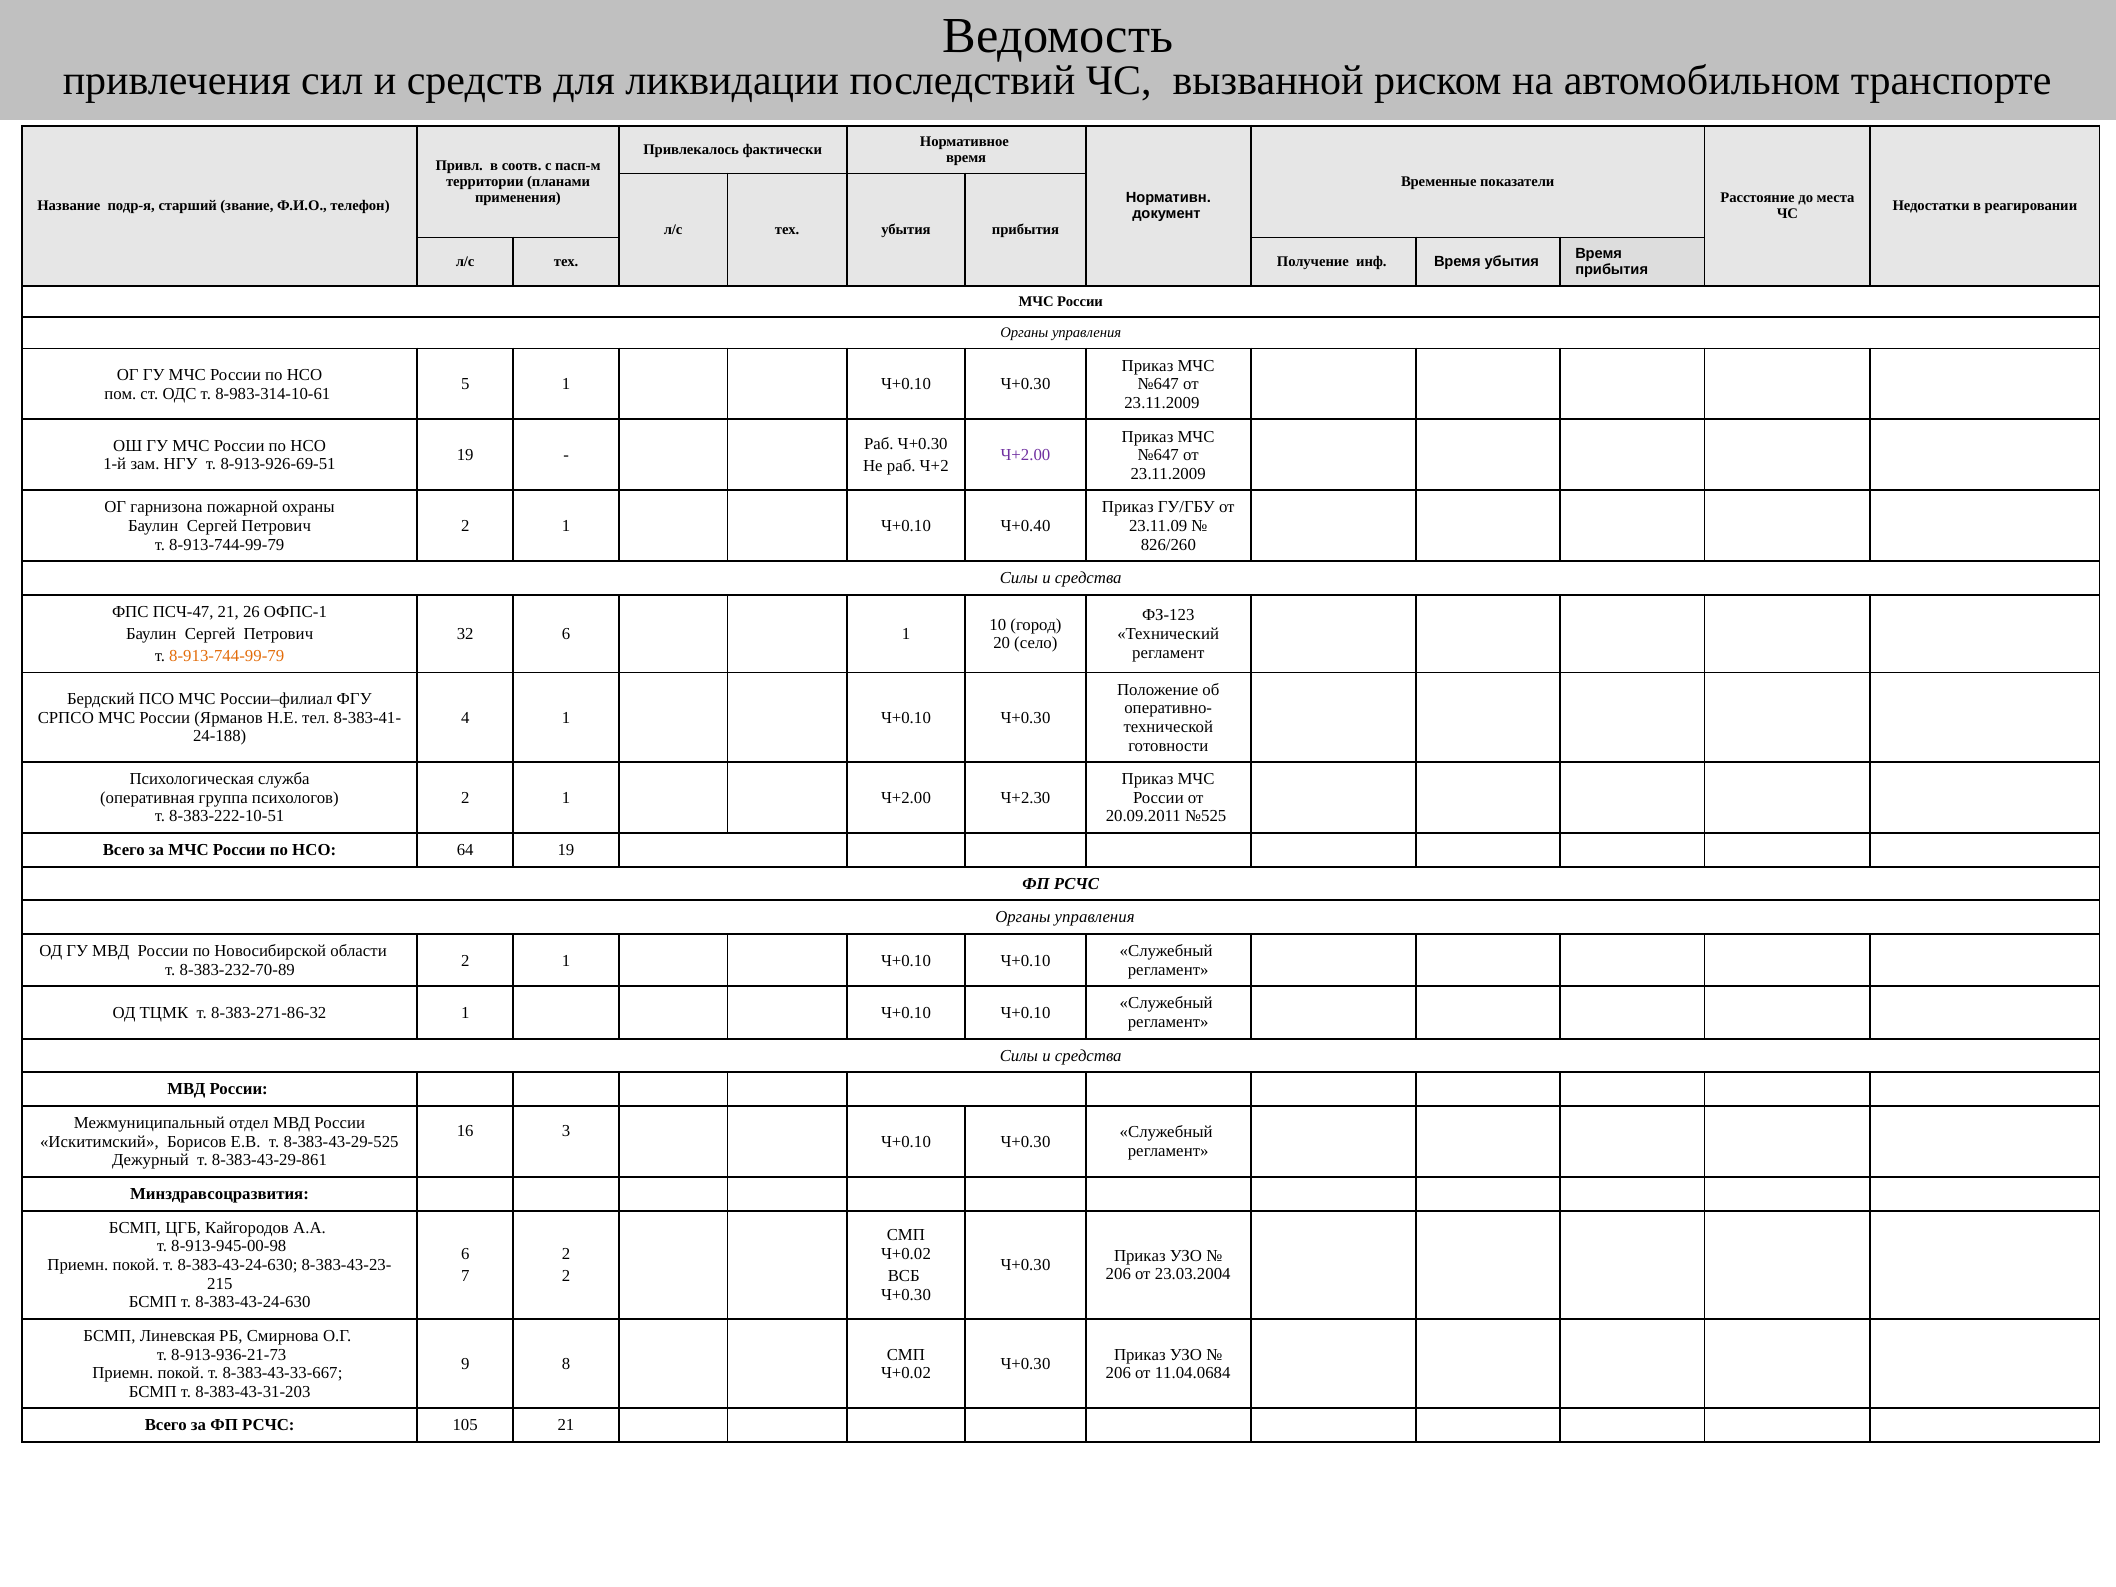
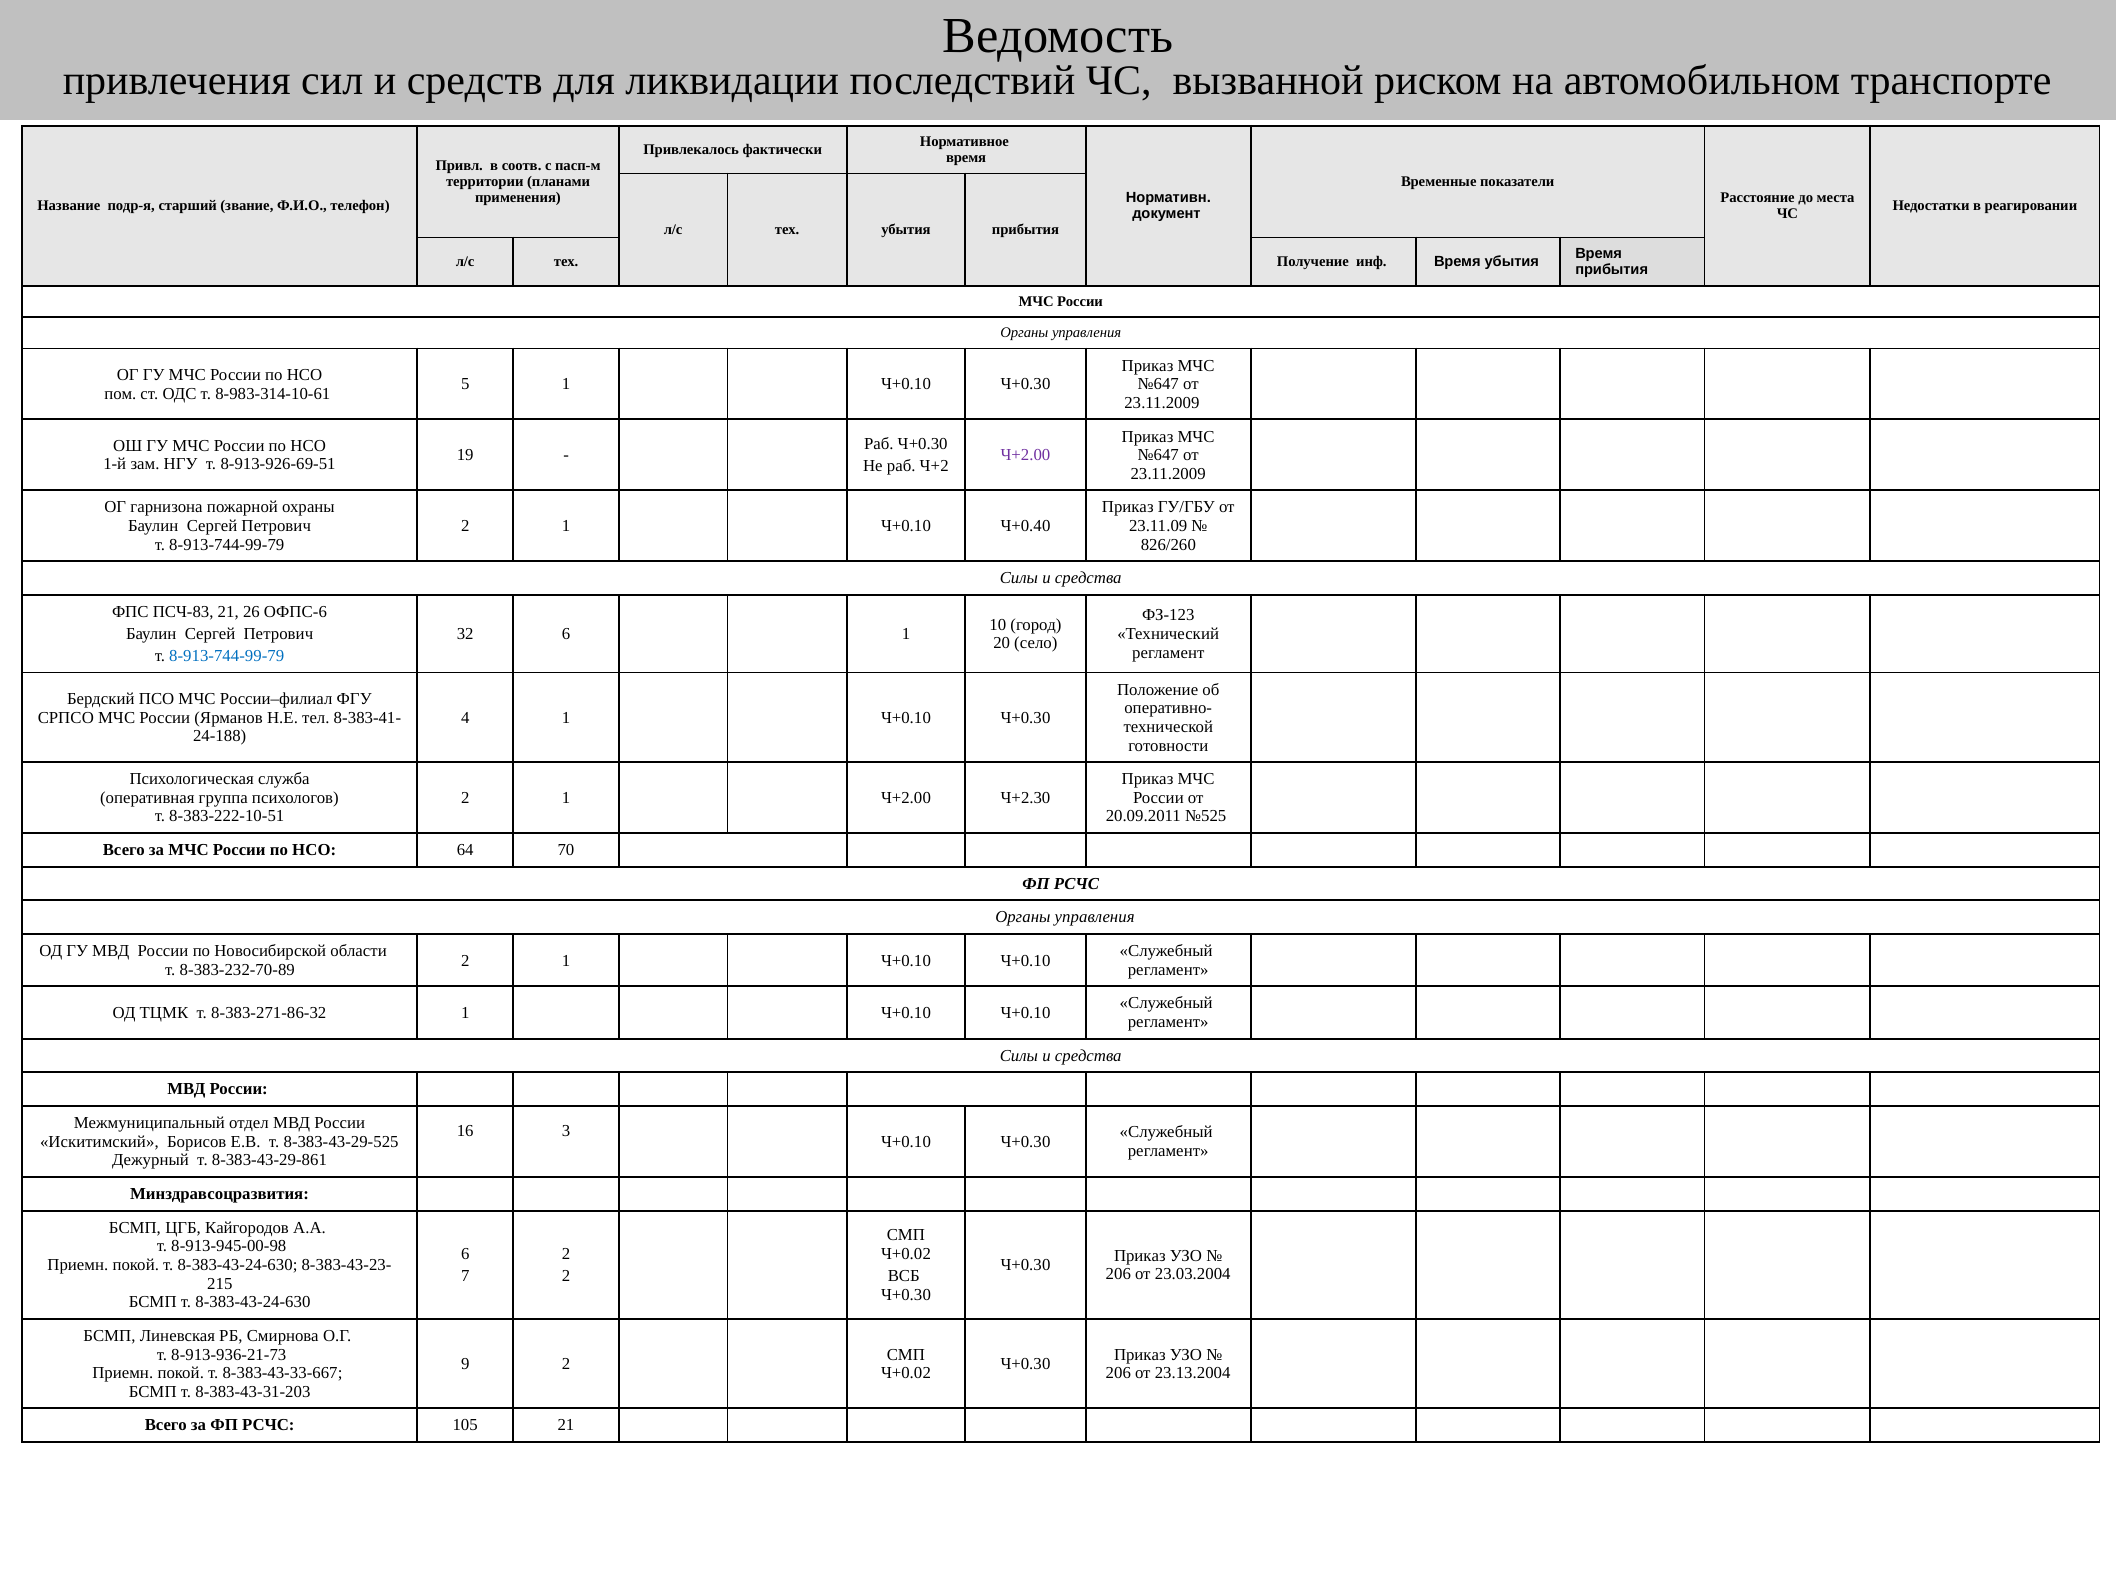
ПСЧ-47: ПСЧ-47 -> ПСЧ-83 (183, 612)
ОФПС-1: ОФПС-1 -> ОФПС-6 (295, 612)
8-913-744-99-79 colour: orange -> blue (227, 656)
64 19: 19 -> 70 (566, 850)
9 8: 8 -> 2 (566, 1364)
11.04.0684: 11.04.0684 -> 23.13.2004 (1193, 1373)
